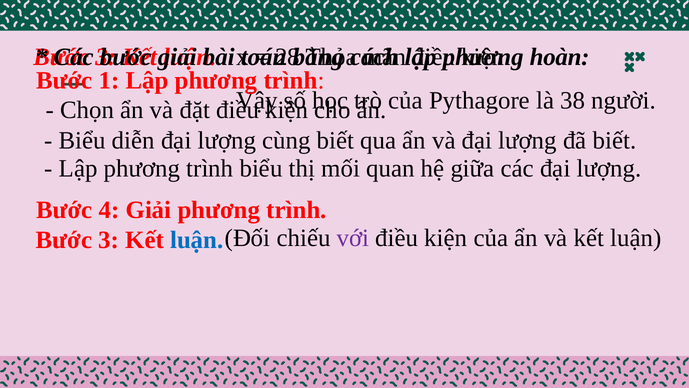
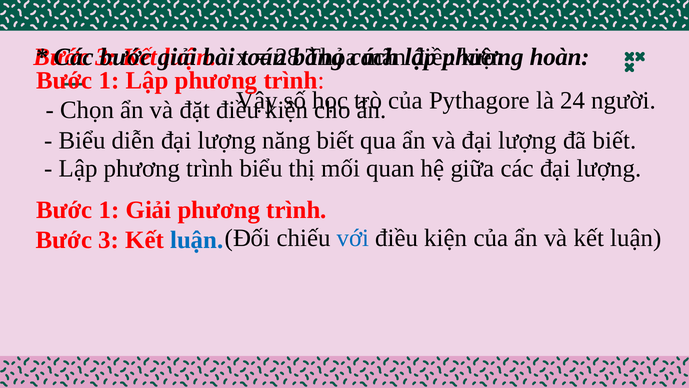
38: 38 -> 24 (573, 101)
cùng: cùng -> năng (286, 140)
4: 4 -> 1 (109, 210)
với colour: purple -> blue (353, 238)
